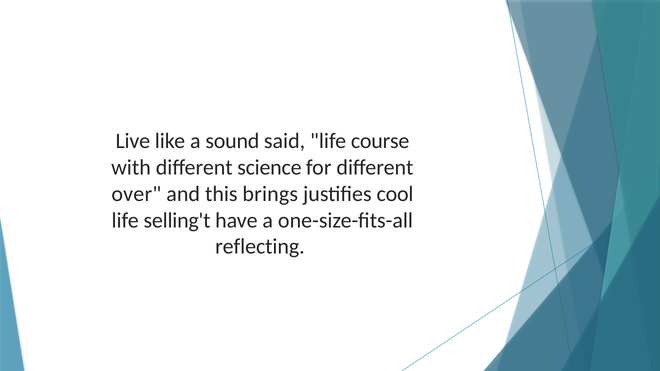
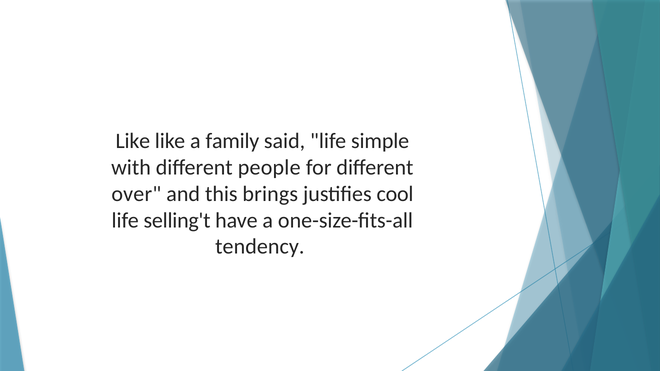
Live: Live -> Like (133, 141)
sound: sound -> family (232, 141)
course: course -> simple (380, 141)
science: science -> people (269, 168)
reflecting: reflecting -> tendency (260, 247)
